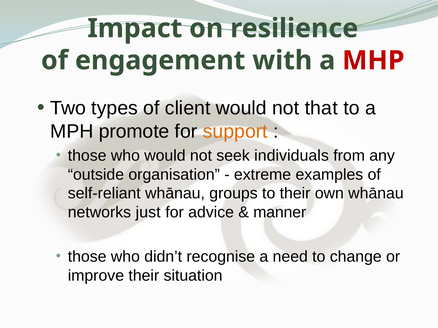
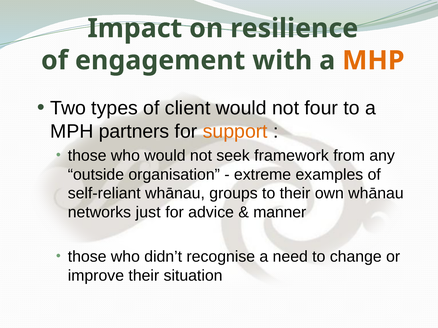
MHP colour: red -> orange (373, 61)
that: that -> four (321, 108)
promote: promote -> partners (134, 132)
individuals: individuals -> framework (292, 156)
